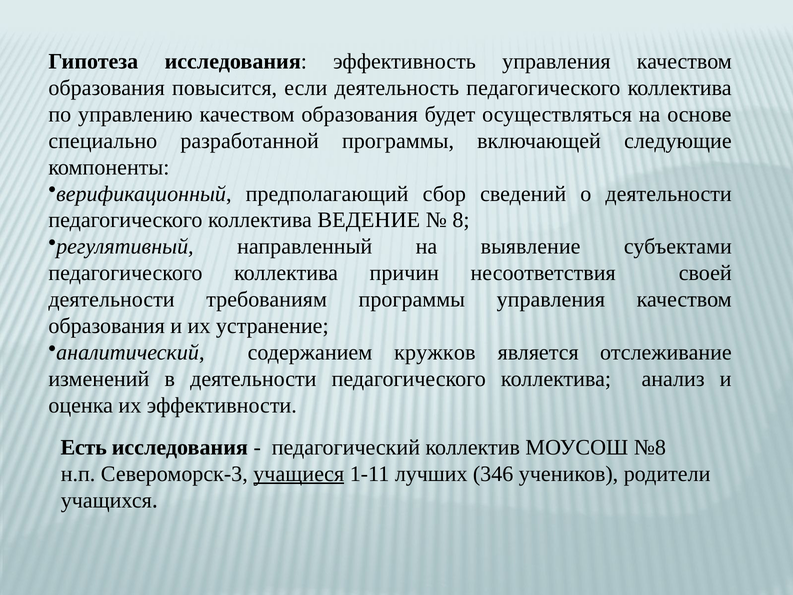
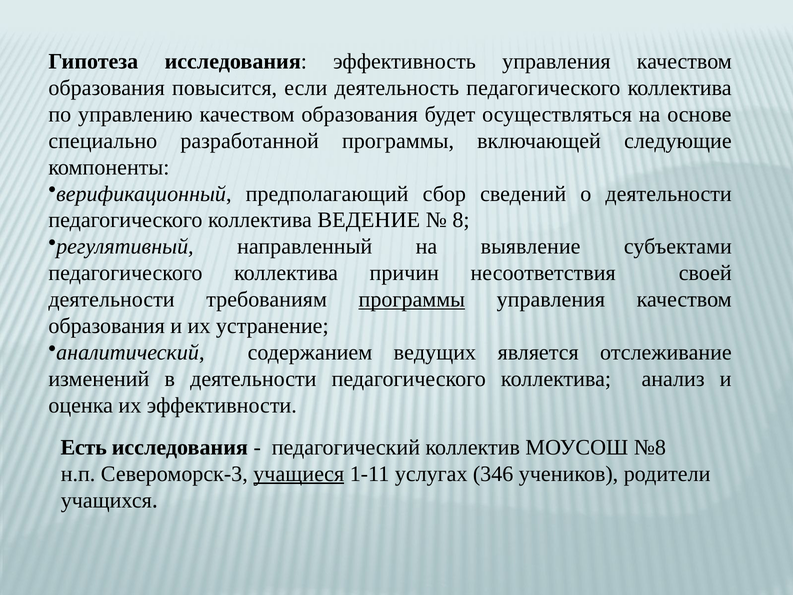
программы underline: none -> present (412, 299)
кружков: кружков -> ведущих (435, 352)
лучших: лучших -> услугах (431, 474)
